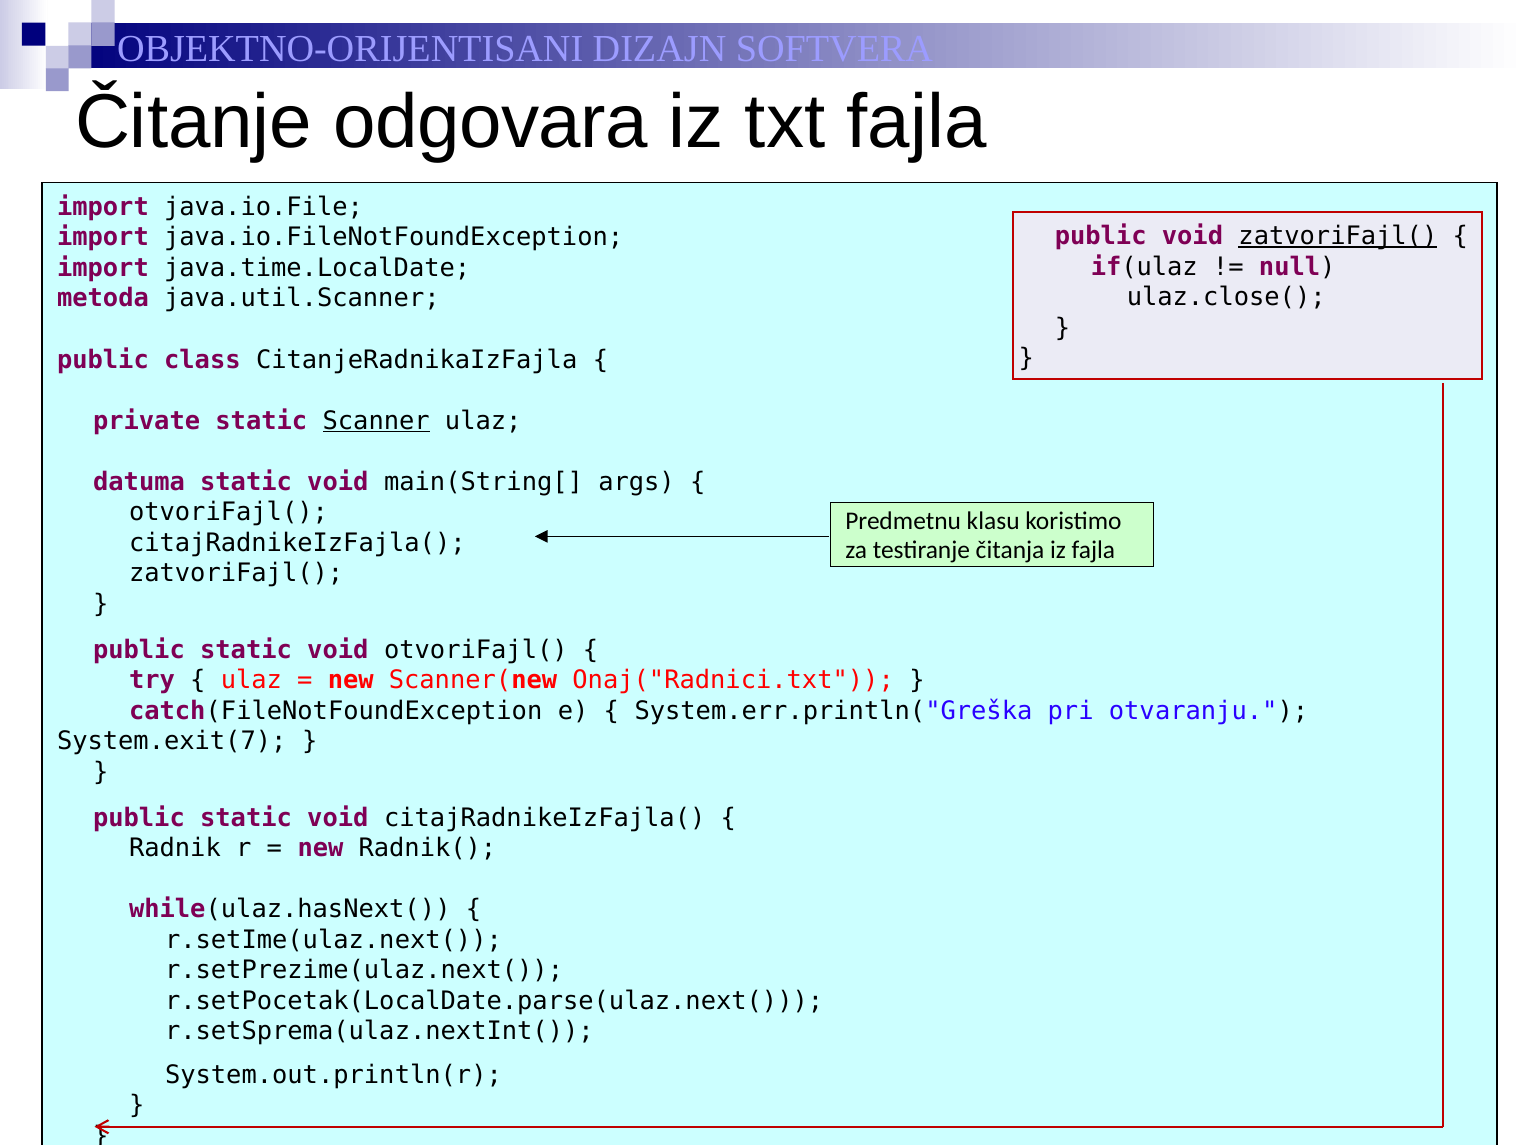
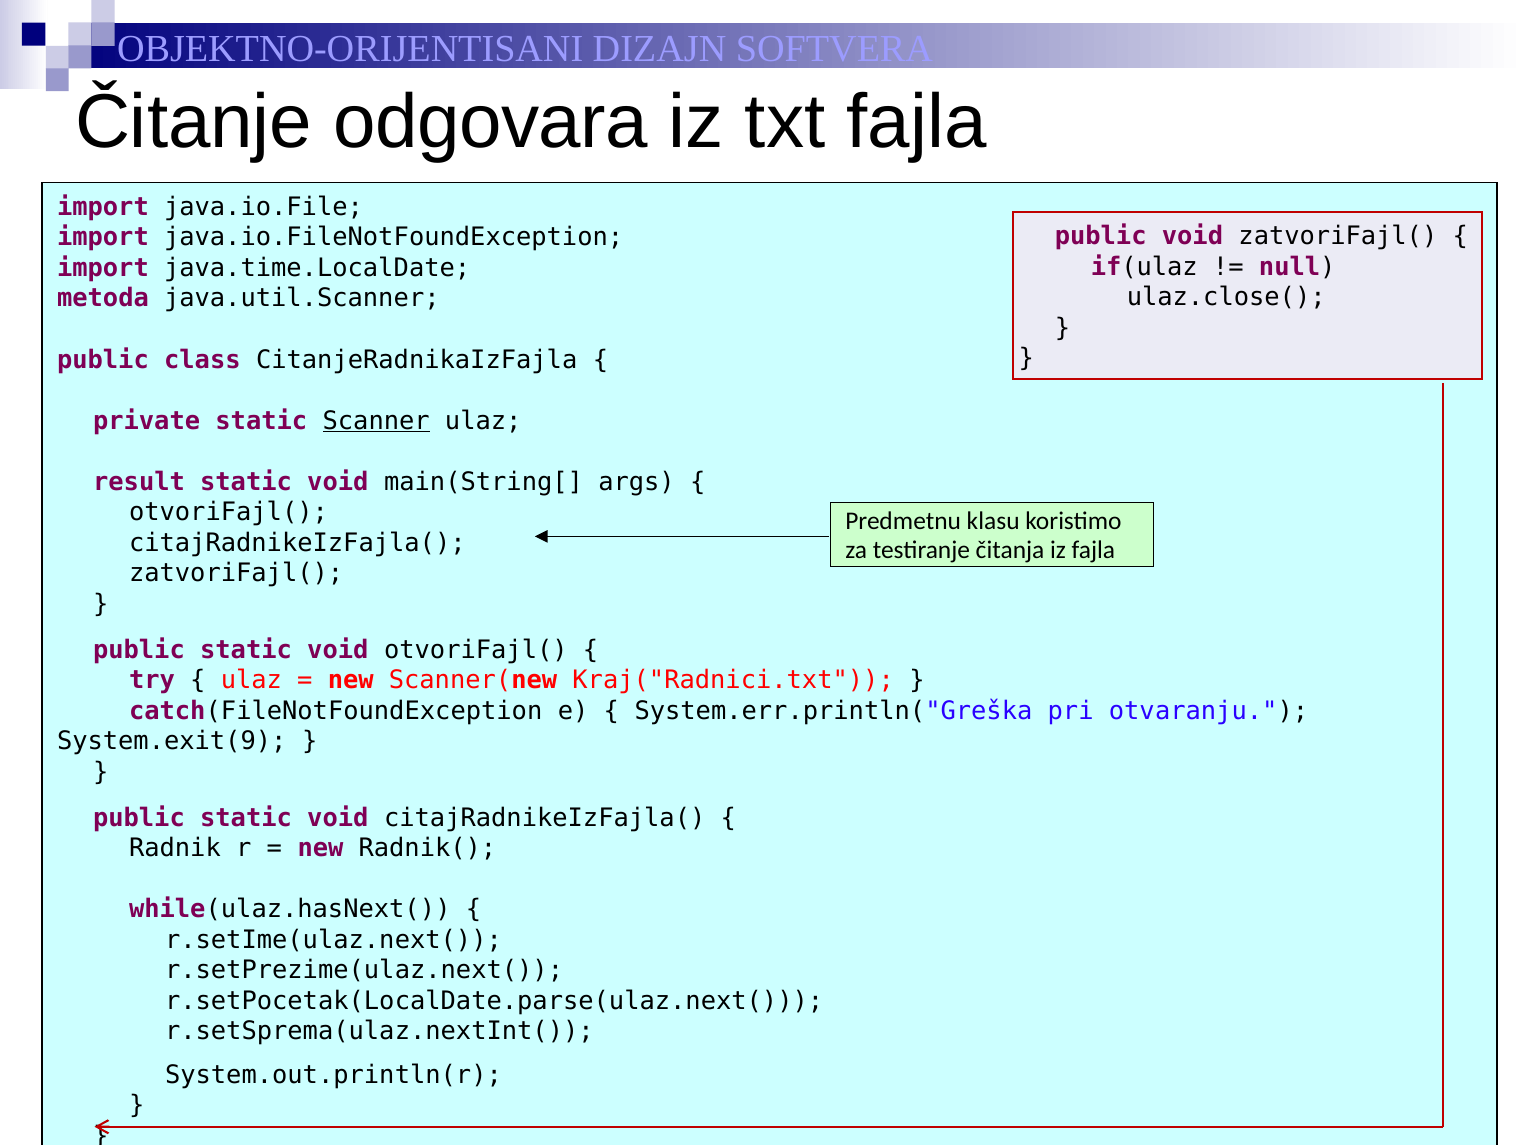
zatvoriFajl( underline: present -> none (1338, 236)
datuma: datuma -> result (139, 482)
Onaj("Radnici.txt: Onaj("Radnici.txt -> Kraj("Radnici.txt (733, 680)
System.exit(7: System.exit(7 -> System.exit(9 (172, 741)
